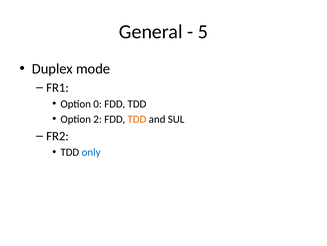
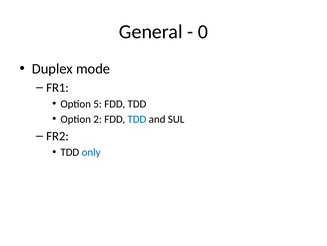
5: 5 -> 0 (203, 32)
0: 0 -> 5 (98, 104)
TDD colour: orange -> blue (137, 119)
